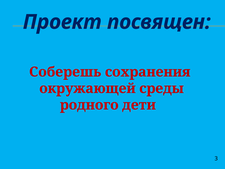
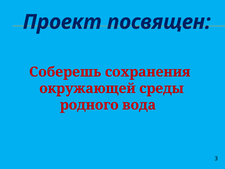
дети: дети -> вода (139, 105)
